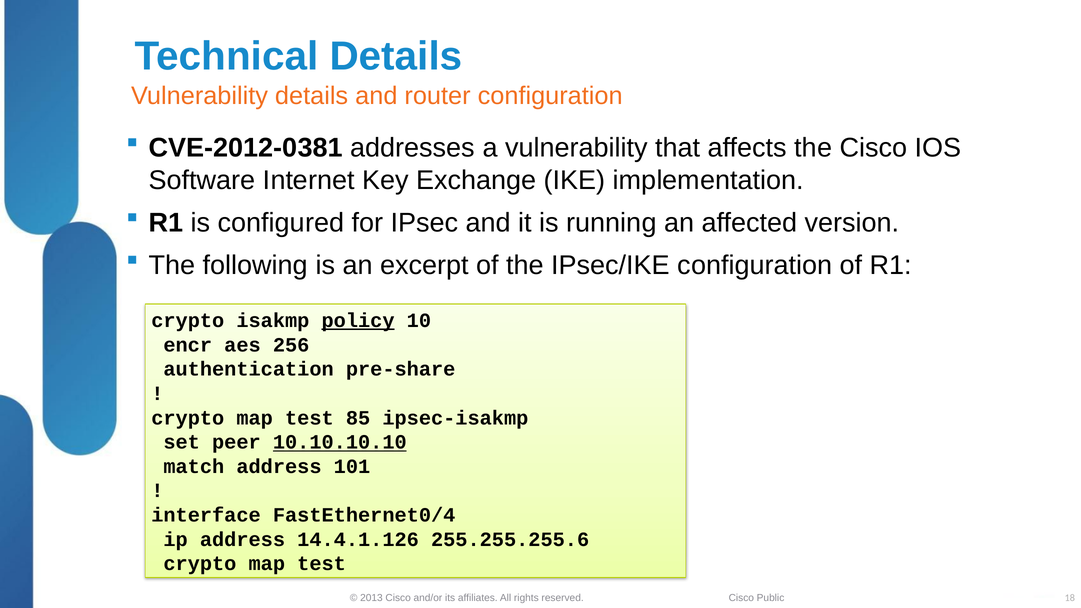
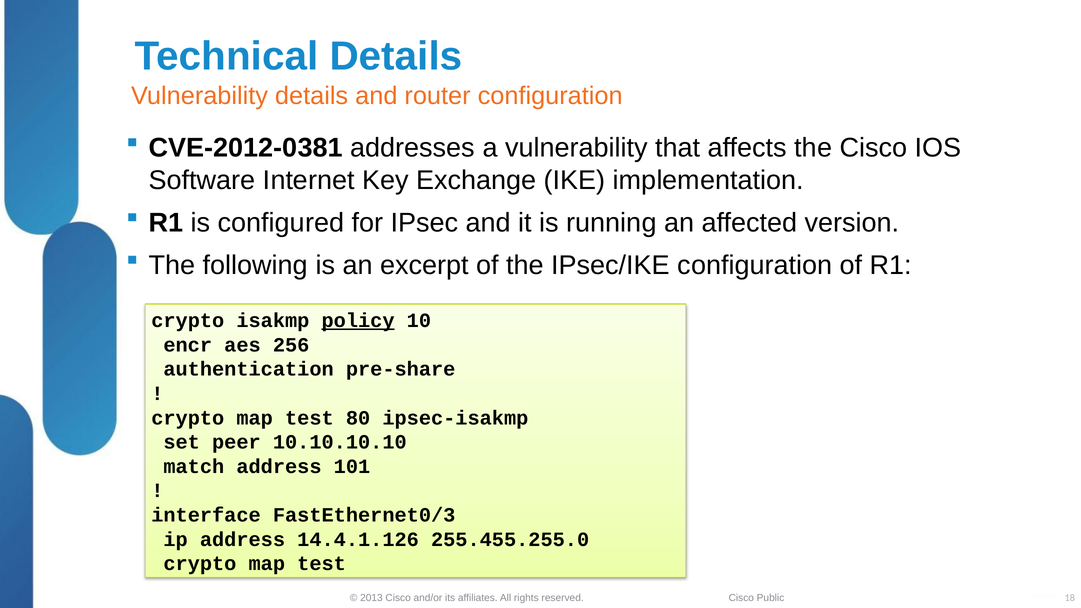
85: 85 -> 80 (358, 418)
10.10.10.10 underline: present -> none (340, 442)
FastEthernet0/4: FastEthernet0/4 -> FastEthernet0/3 (364, 515)
255.255.255.6: 255.255.255.6 -> 255.455.255.0 (510, 539)
